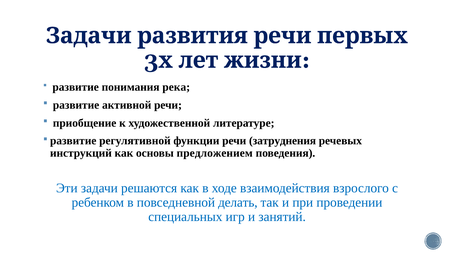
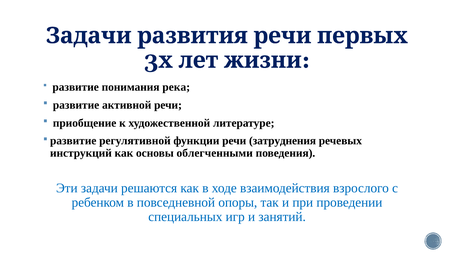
предложением: предложением -> облегченными (215, 153)
делать: делать -> опоры (238, 202)
